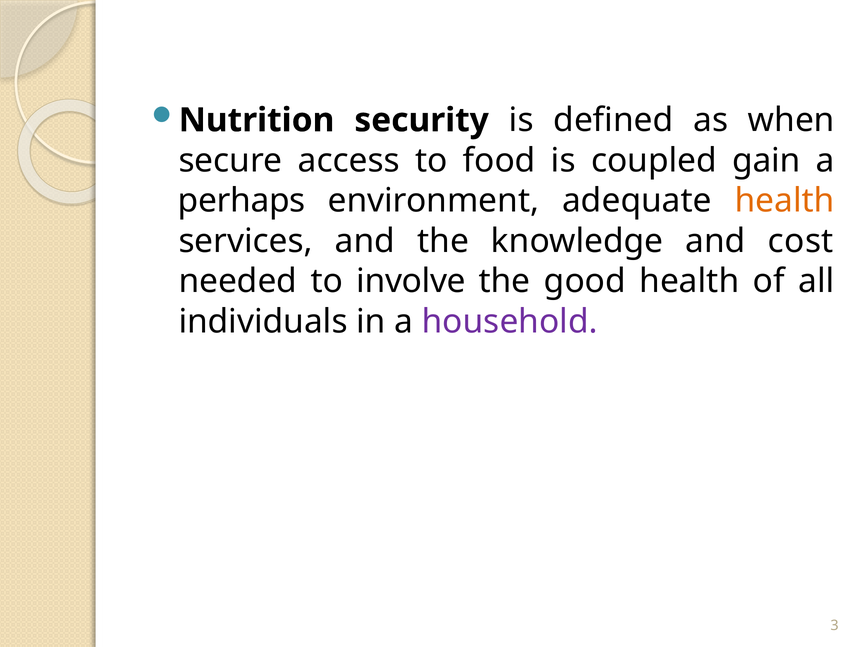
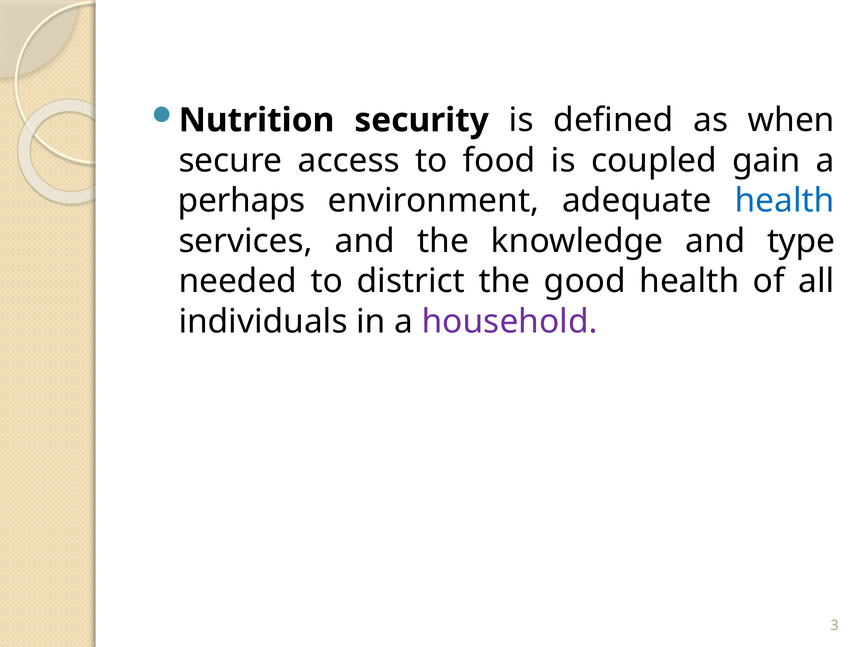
health colour: orange -> blue (785, 201)
cost: cost -> type (801, 241)
involve: involve -> district (411, 281)
